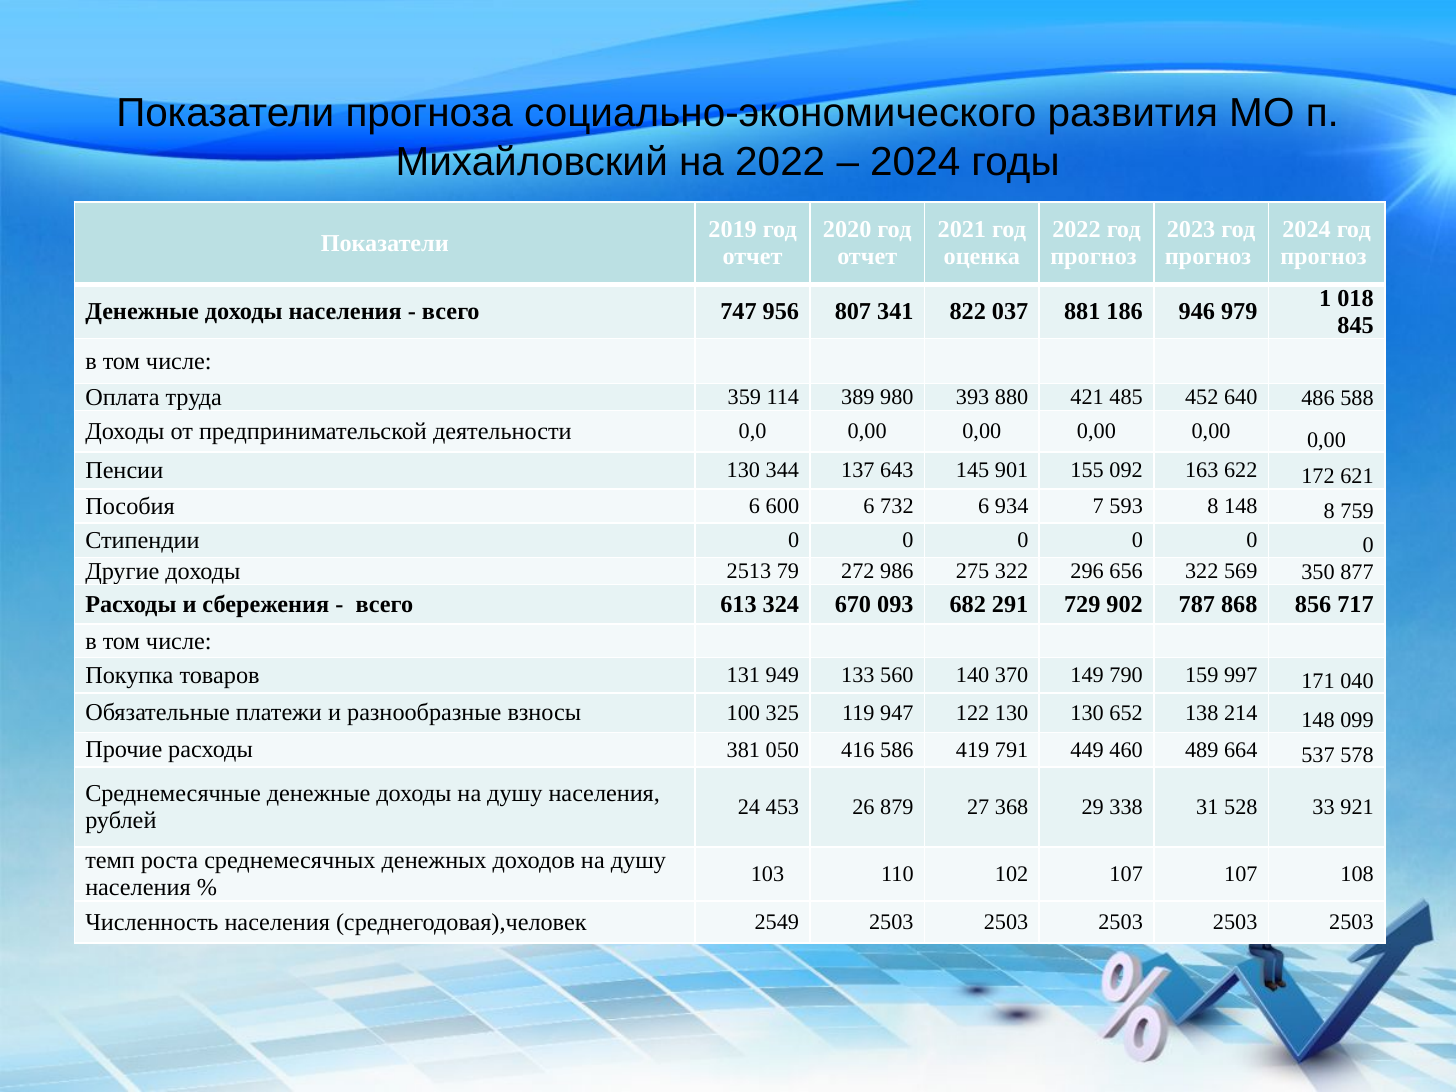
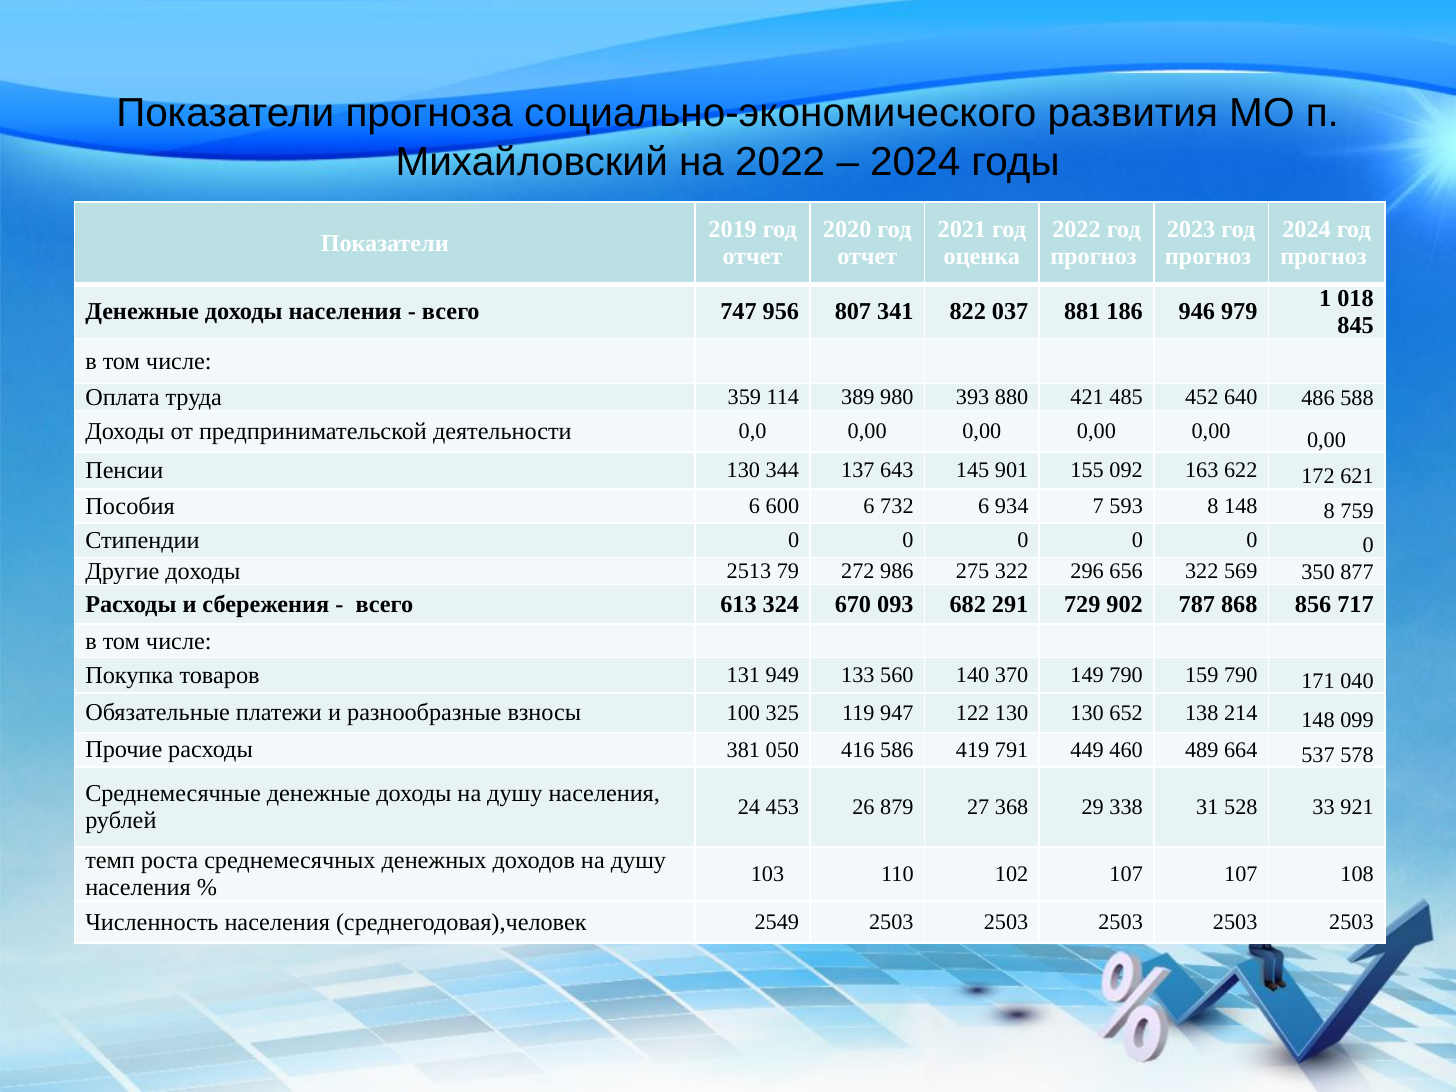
159 997: 997 -> 790 (1241, 675)
